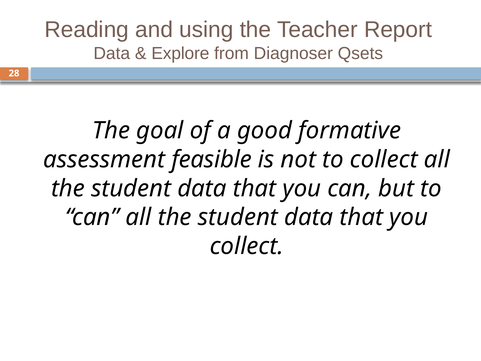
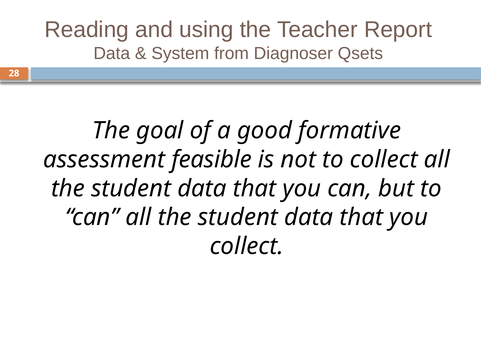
Explore: Explore -> System (180, 53)
